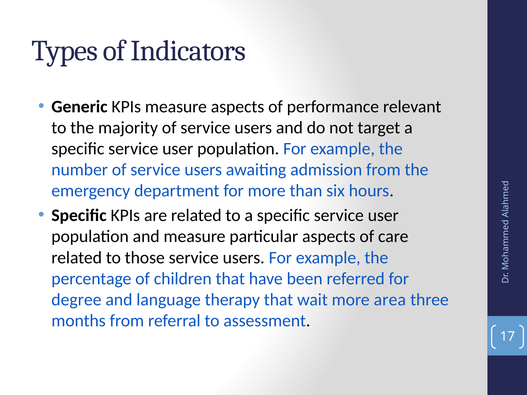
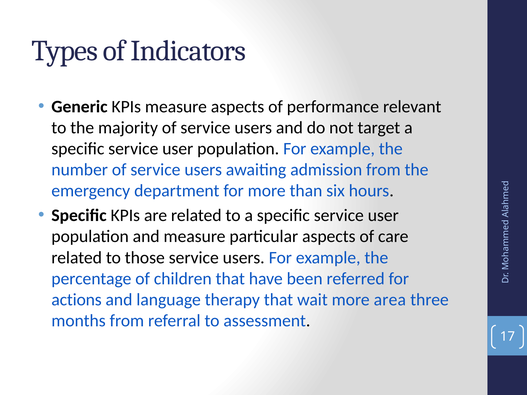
degree: degree -> actions (77, 300)
